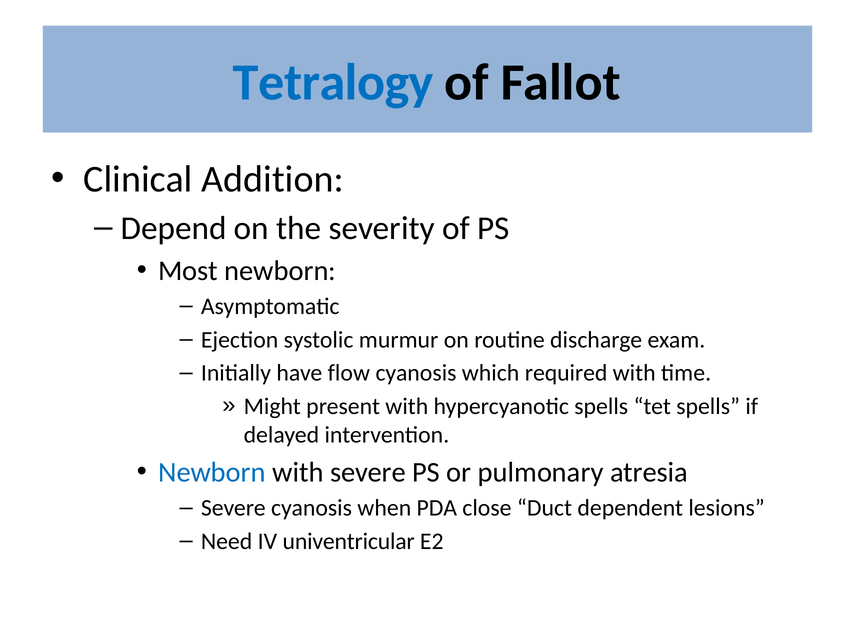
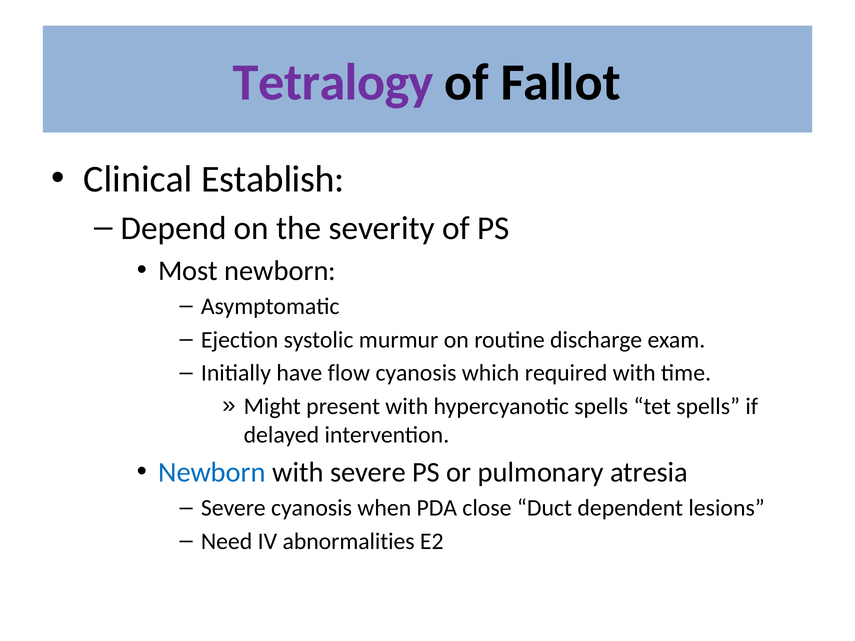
Tetralogy colour: blue -> purple (333, 83)
Addition: Addition -> Establish (273, 179)
univentricular: univentricular -> abnormalities (349, 542)
